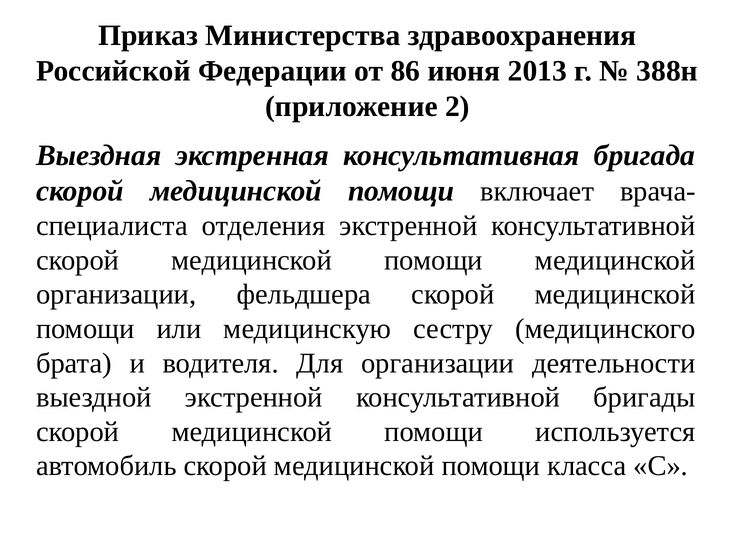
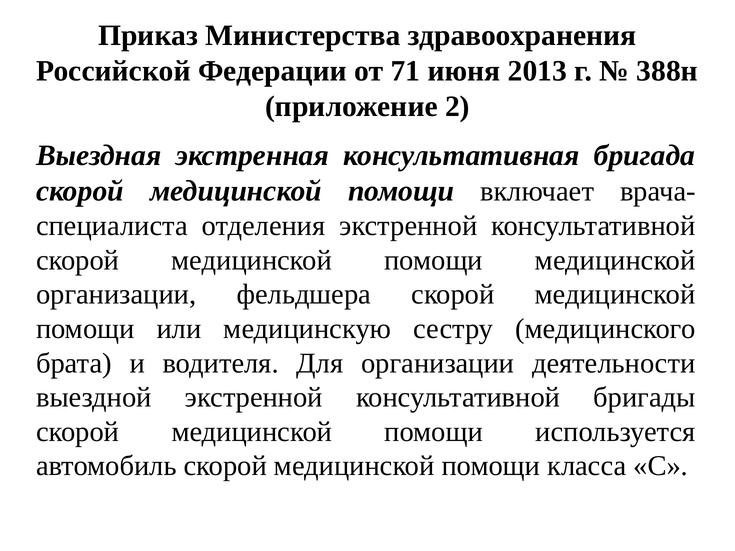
86: 86 -> 71 (405, 71)
